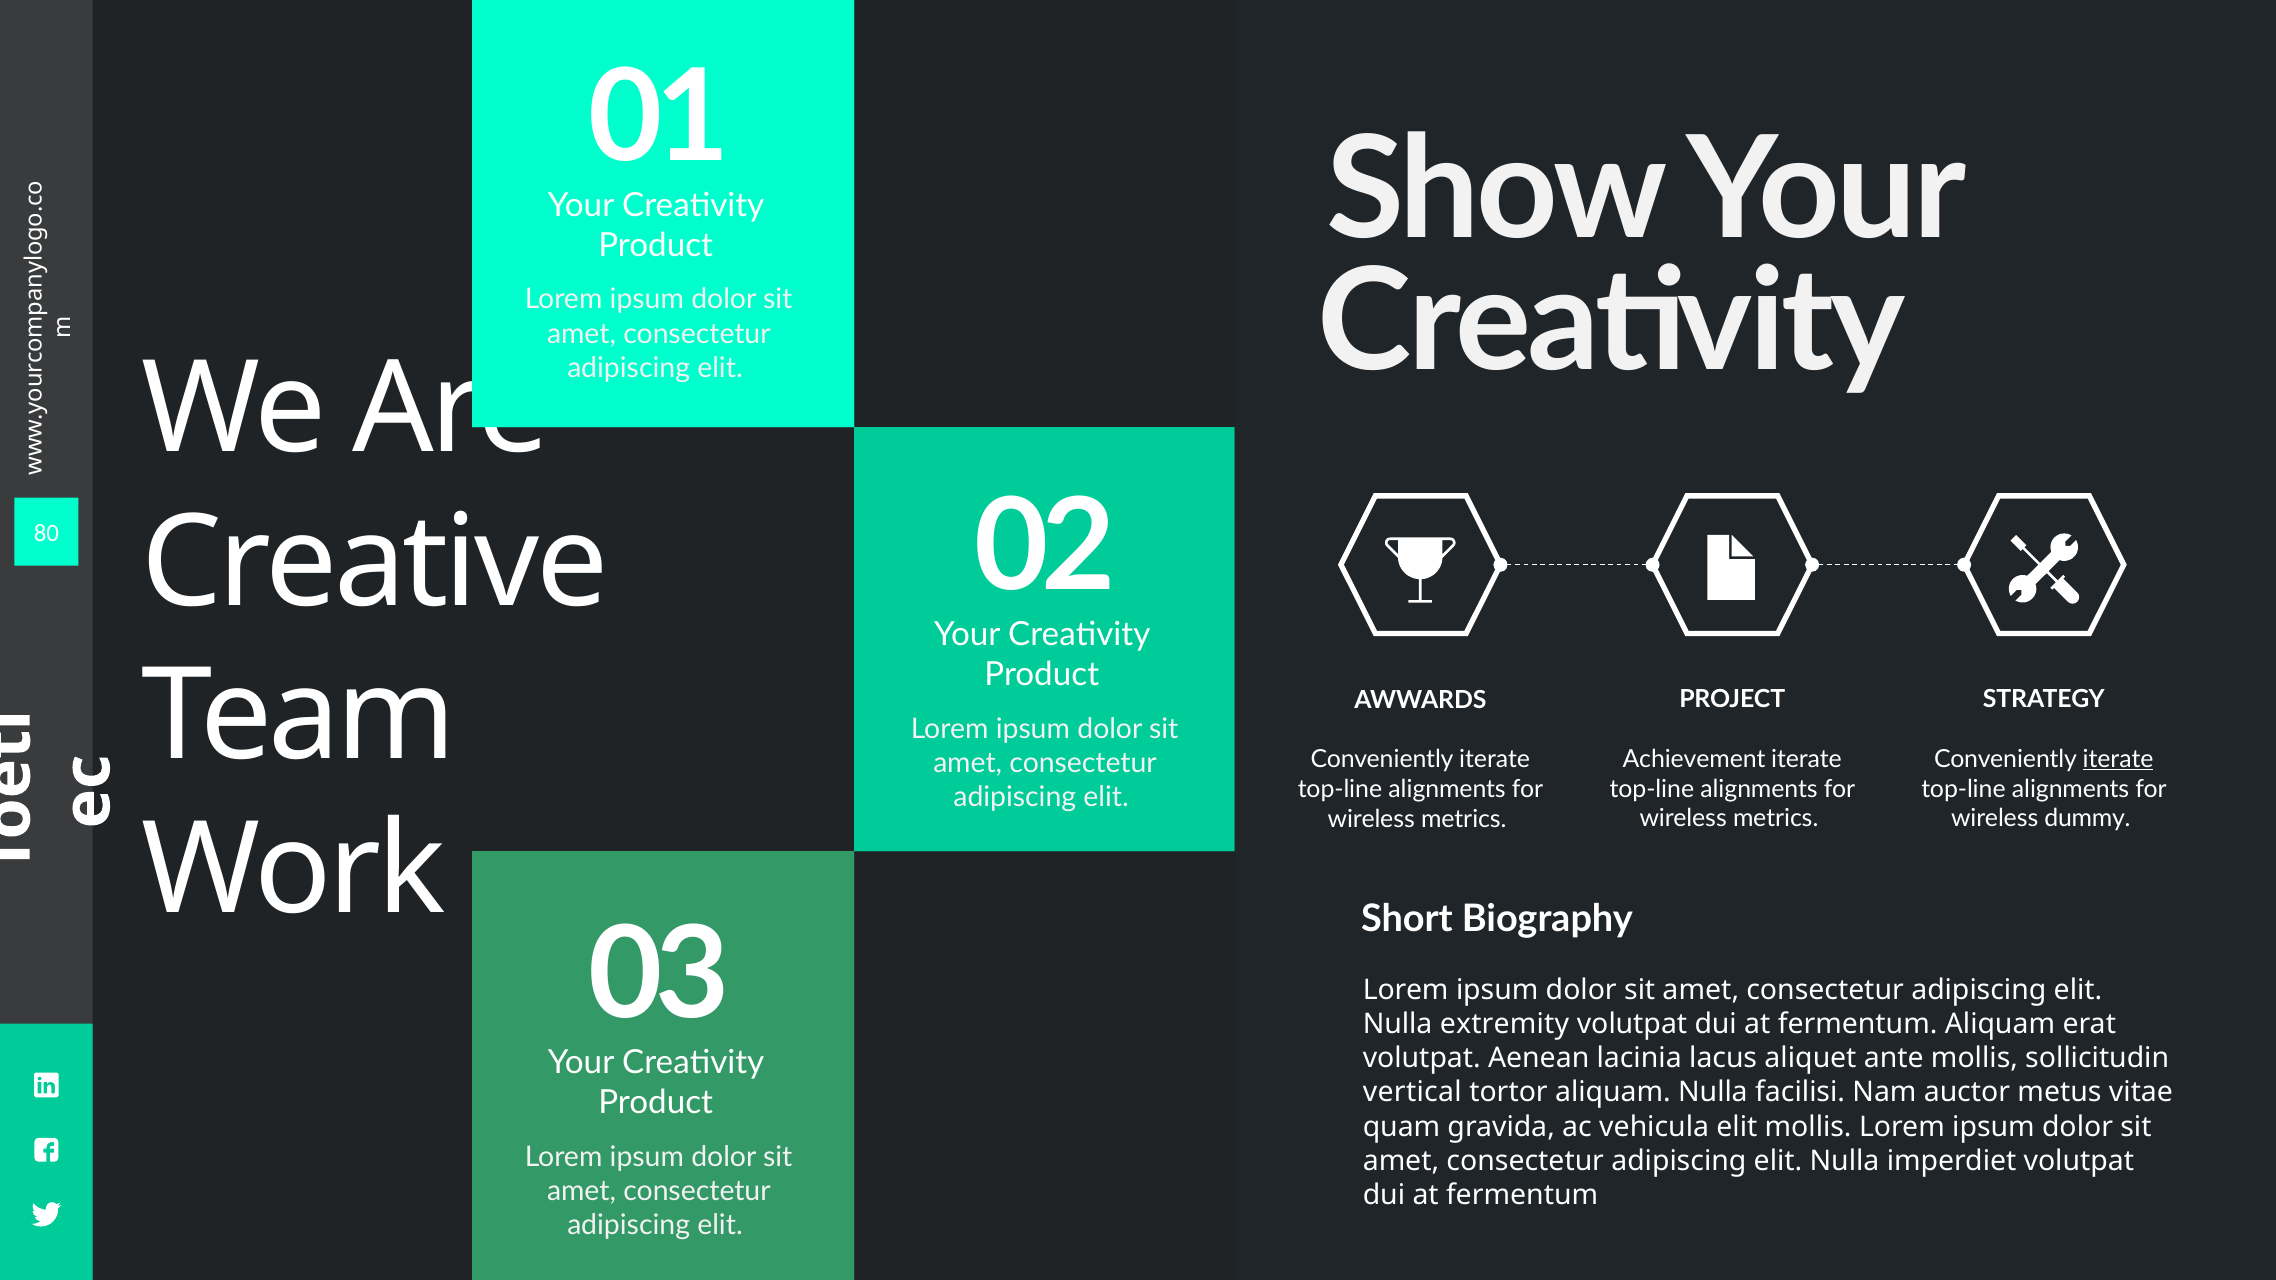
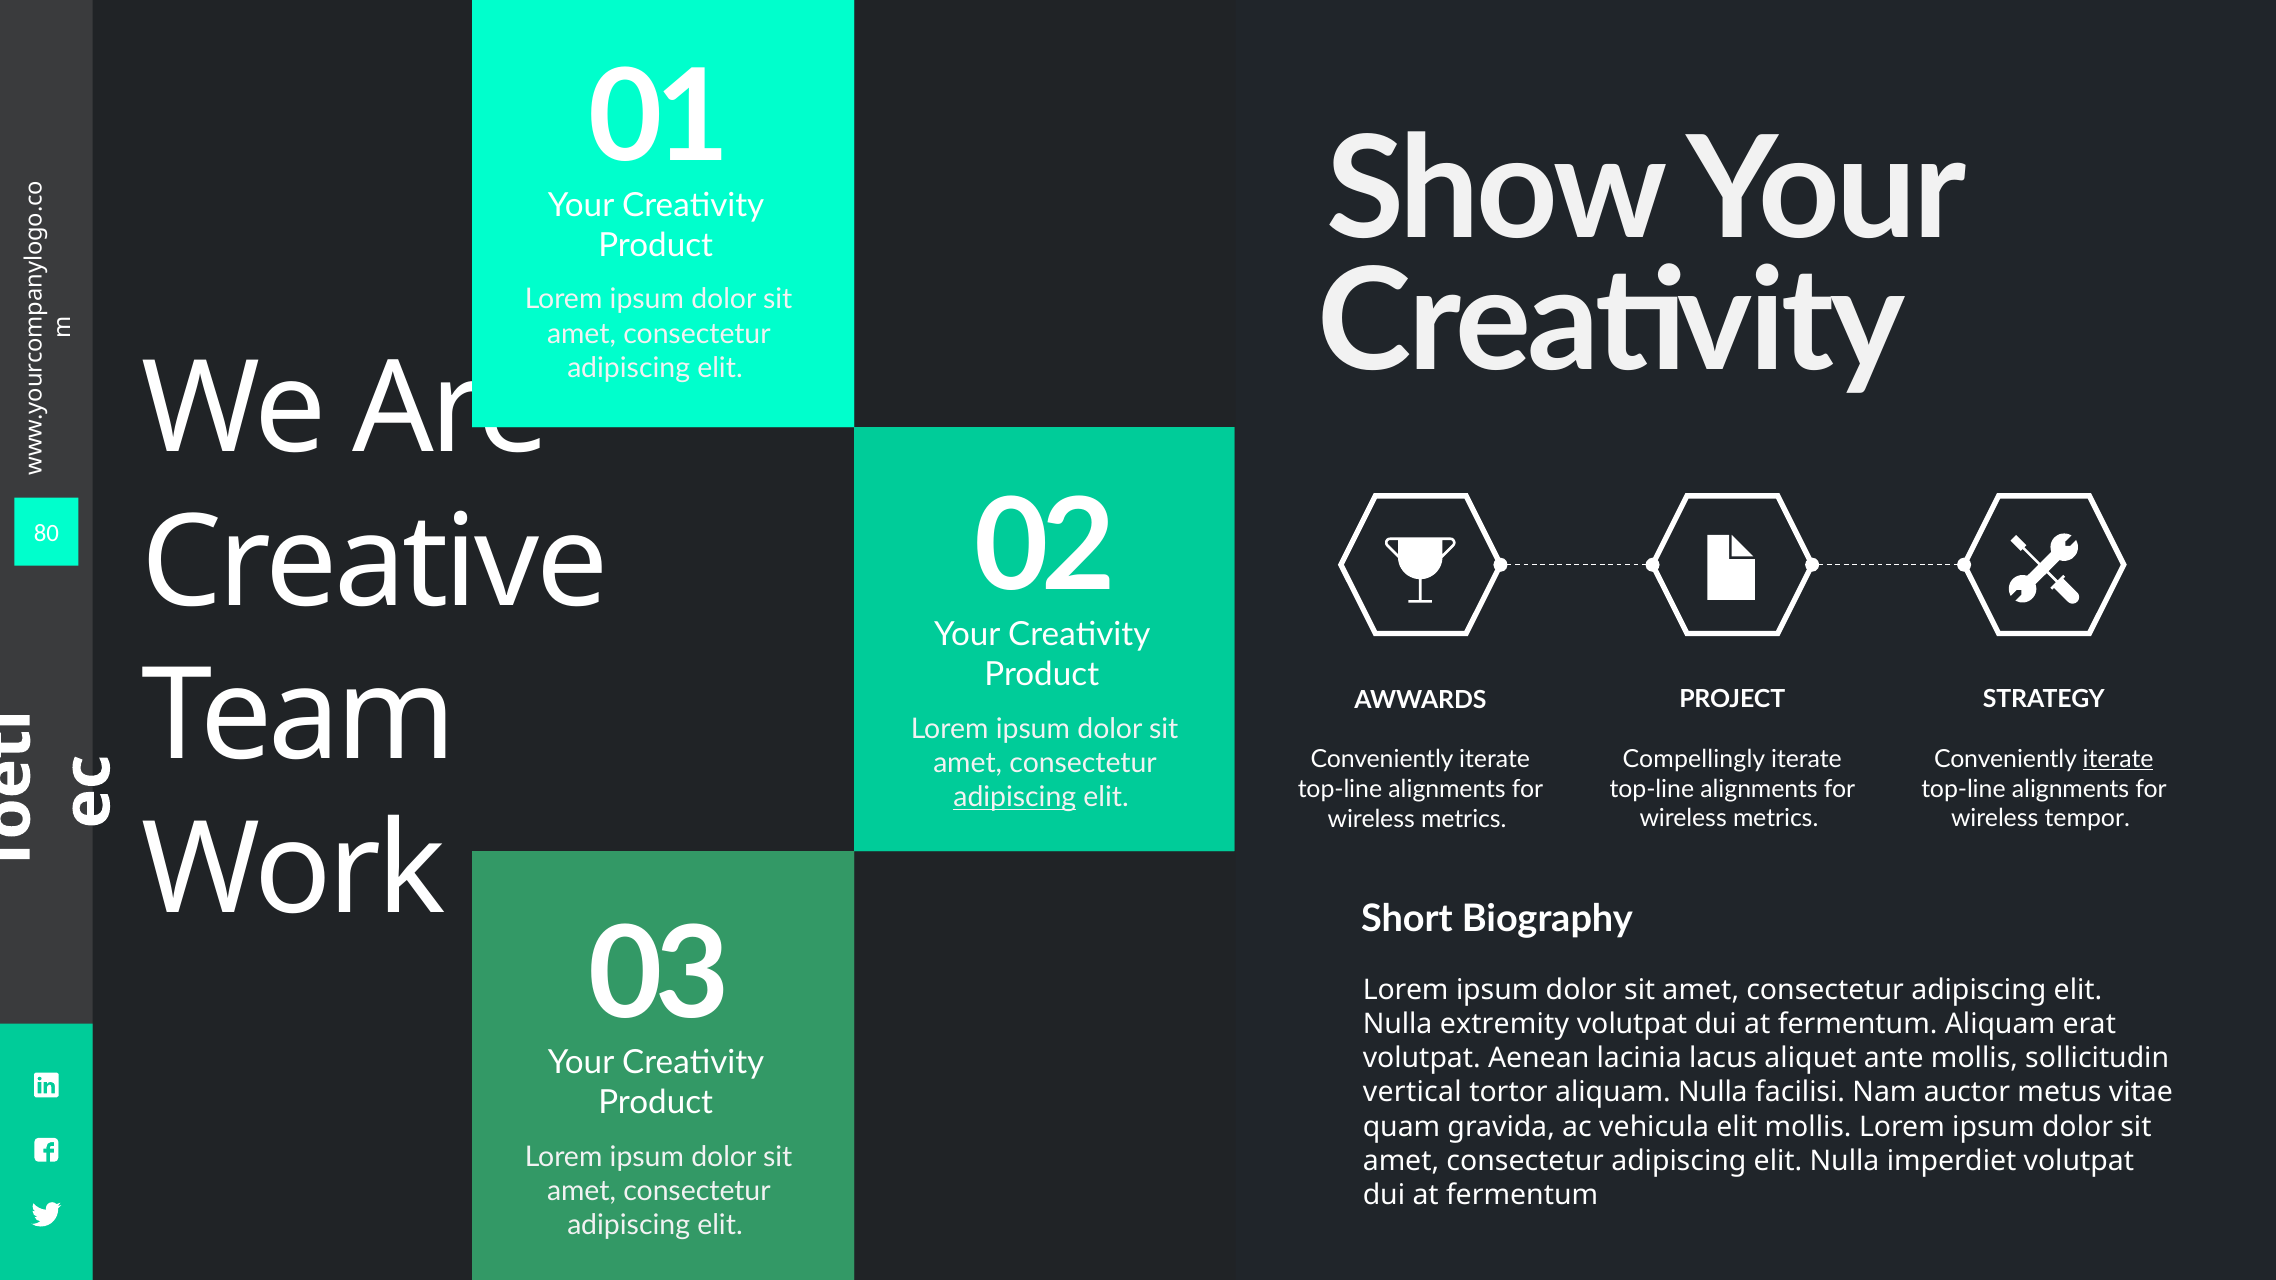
Achievement: Achievement -> Compellingly (1694, 759)
adipiscing underline: none -> present (1015, 797)
dummy: dummy -> tempor (2087, 819)
